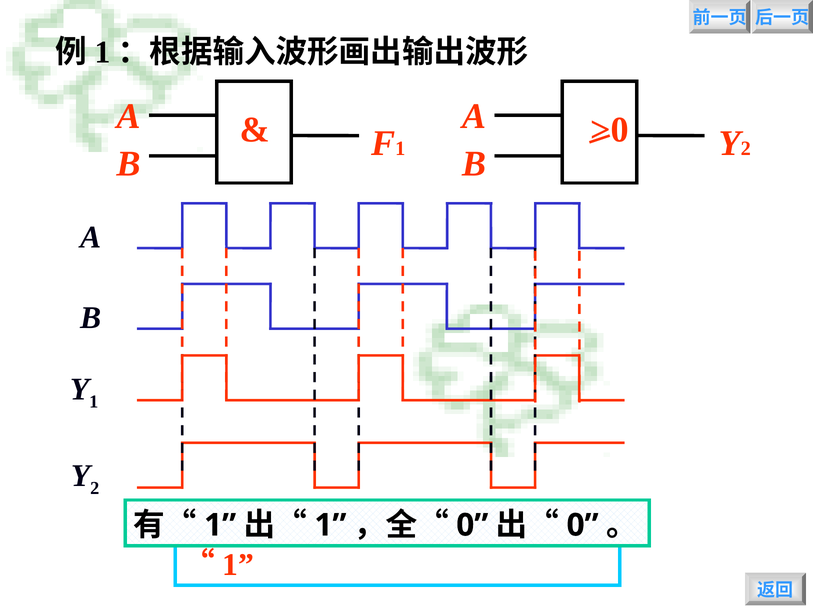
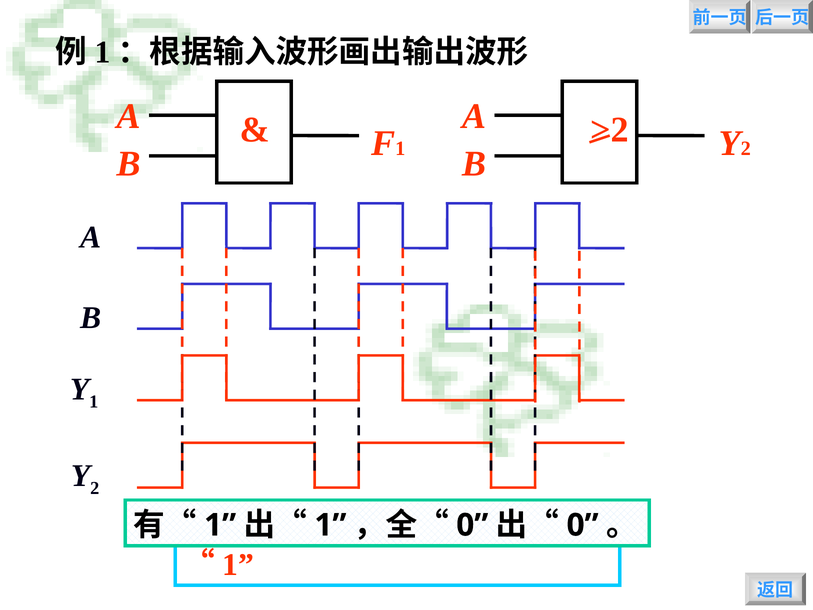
>0: >0 -> >2 (610, 130)
